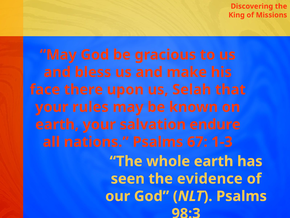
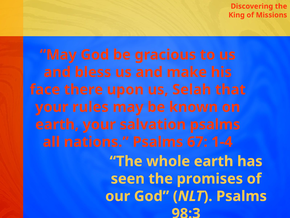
salvation endure: endure -> psalms (215, 124)
1-3: 1-3 -> 1-4 (222, 142)
evidence: evidence -> promises (210, 178)
